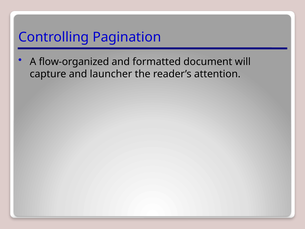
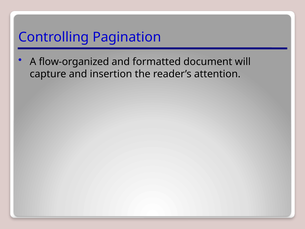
launcher: launcher -> insertion (111, 74)
